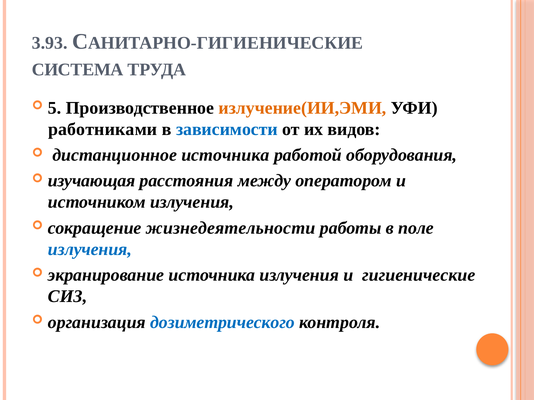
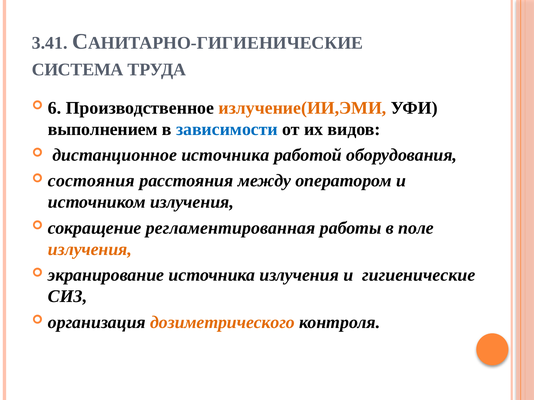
3.93: 3.93 -> 3.41 (50, 43)
5: 5 -> 6 (55, 108)
работниками: работниками -> выполнением (103, 129)
изучающая: изучающая -> состояния (91, 181)
жизнедеятельности: жизнедеятельности -> регламентированная (231, 228)
излучения colour: blue -> orange (90, 250)
дозиметрического colour: blue -> orange (223, 323)
